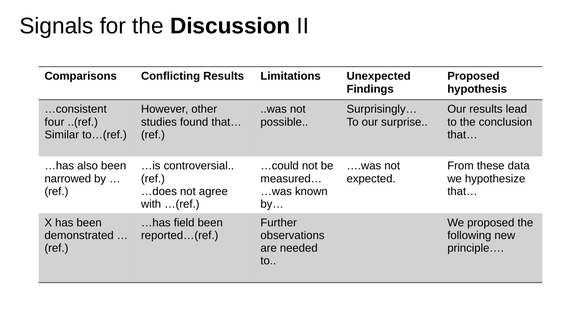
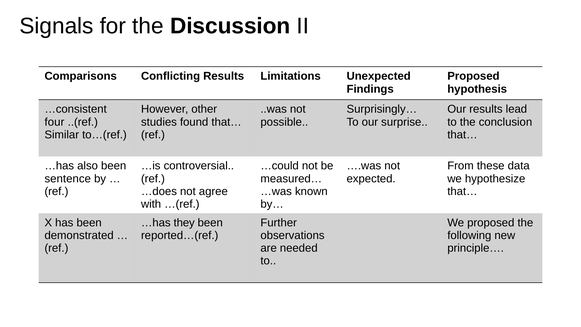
narrowed: narrowed -> sentence (68, 179)
field: field -> they (184, 223)
